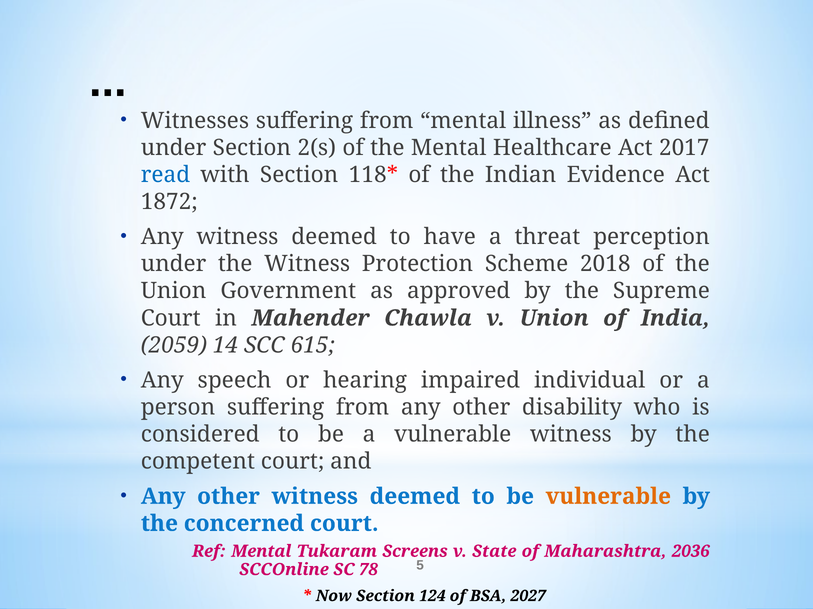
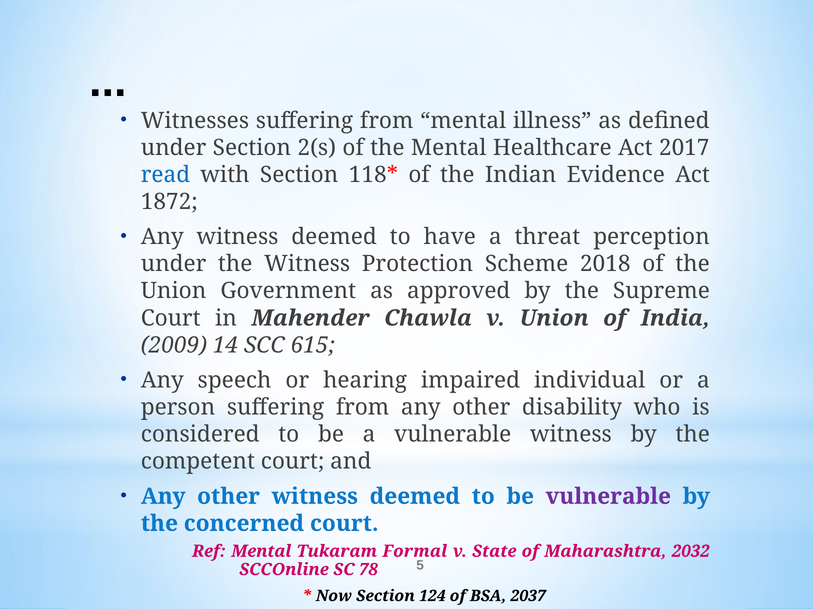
2059: 2059 -> 2009 (174, 346)
vulnerable colour: orange -> purple (608, 497)
Screens: Screens -> Formal (415, 552)
2036: 2036 -> 2032 (691, 552)
2027: 2027 -> 2037 (528, 597)
